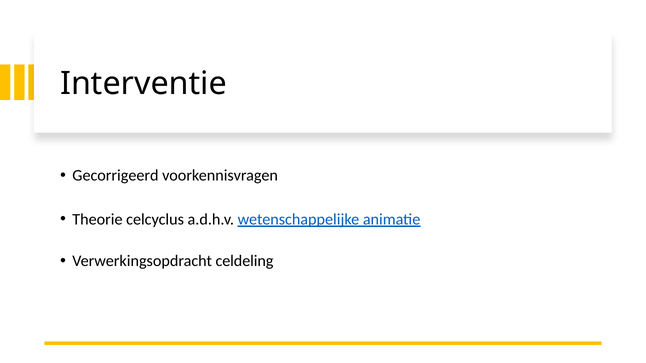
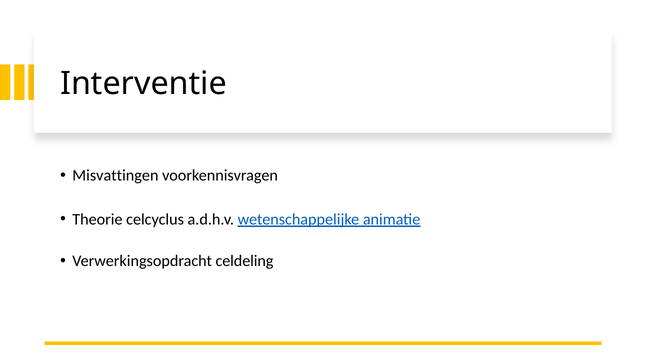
Gecorrigeerd: Gecorrigeerd -> Misvattingen (115, 176)
